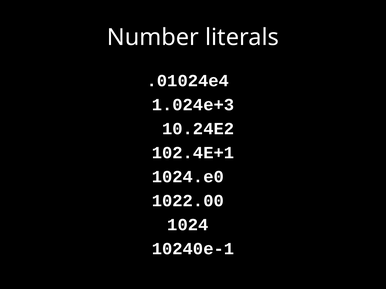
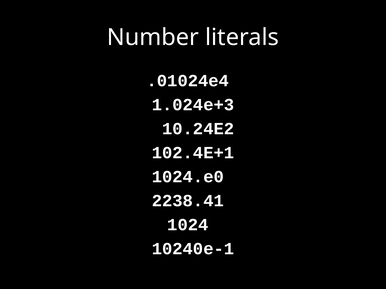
1022.00: 1022.00 -> 2238.41 (188, 201)
